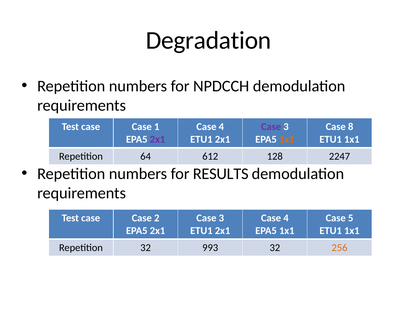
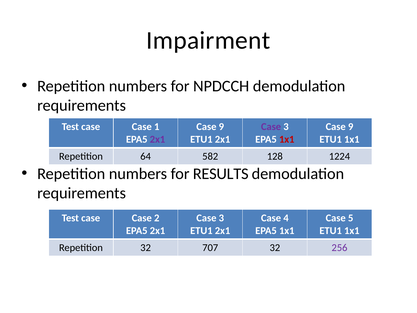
Degradation: Degradation -> Impairment (208, 40)
4: 4 -> 9 (221, 127)
8: 8 -> 9 (351, 127)
1x1 colour: orange -> red (287, 139)
612: 612 -> 582 (210, 156)
2247: 2247 -> 1224 (339, 156)
993: 993 -> 707 (210, 247)
256 colour: orange -> purple (339, 247)
